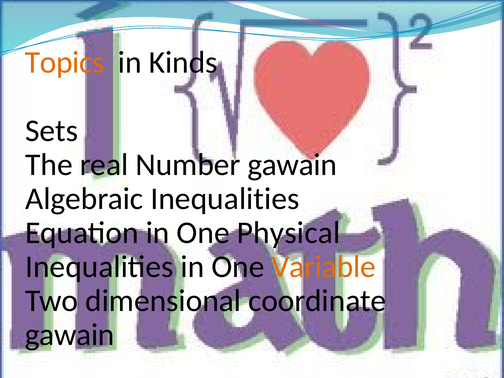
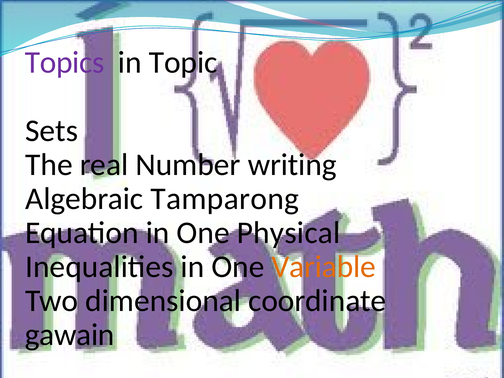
Topics colour: orange -> purple (65, 63)
Kinds: Kinds -> Topic (183, 63)
Number gawain: gawain -> writing (292, 165)
Algebraic Inequalities: Inequalities -> Tamparong (225, 199)
